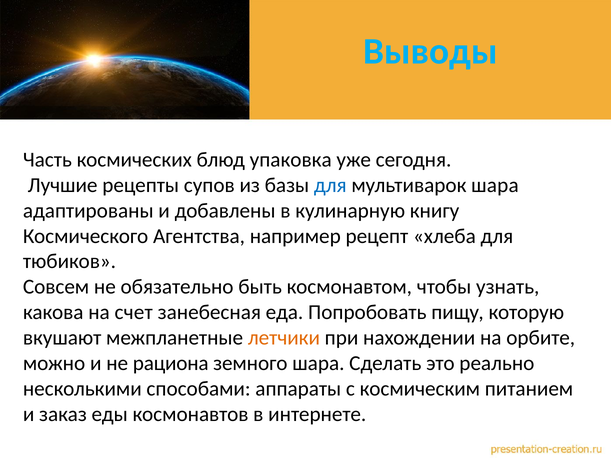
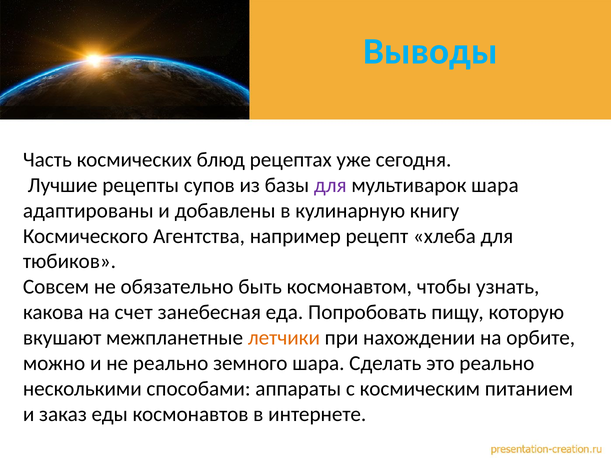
упаковка: упаковка -> рецептах (291, 160)
для colour: blue -> purple (330, 185)
не рациона: рациона -> реально (171, 363)
